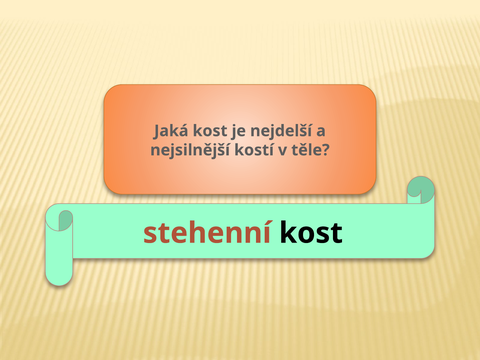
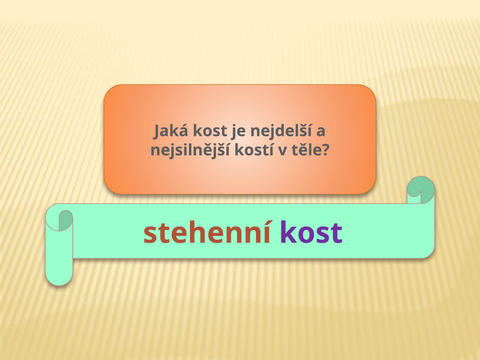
kost colour: black -> purple (311, 233)
